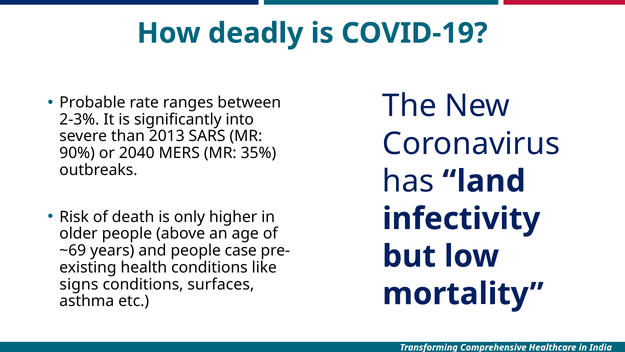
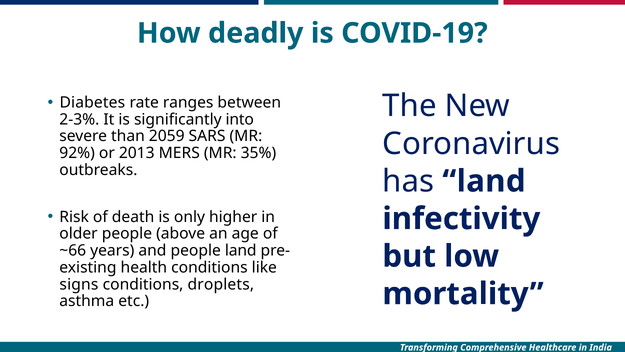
Probable: Probable -> Diabetes (92, 102)
2013: 2013 -> 2059 (167, 136)
90%: 90% -> 92% (77, 153)
2040: 2040 -> 2013 (137, 153)
~69: ~69 -> ~66 (73, 250)
people case: case -> land (241, 250)
surfaces: surfaces -> droplets (221, 284)
